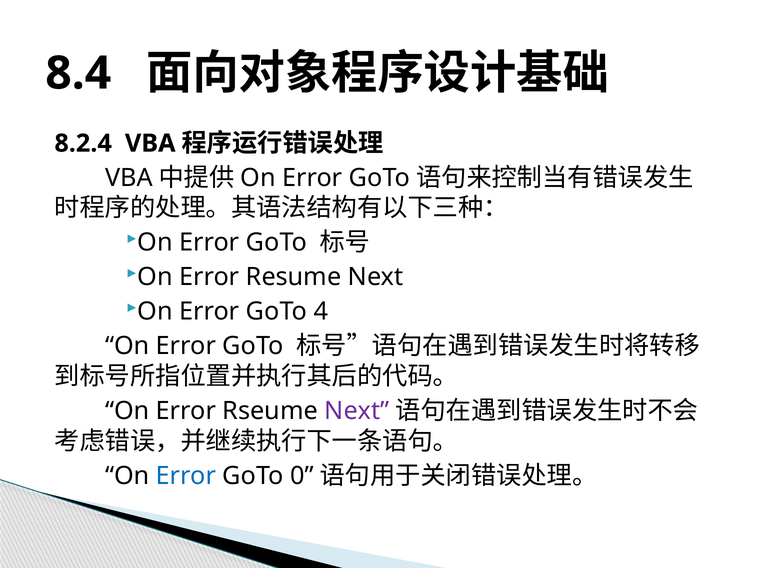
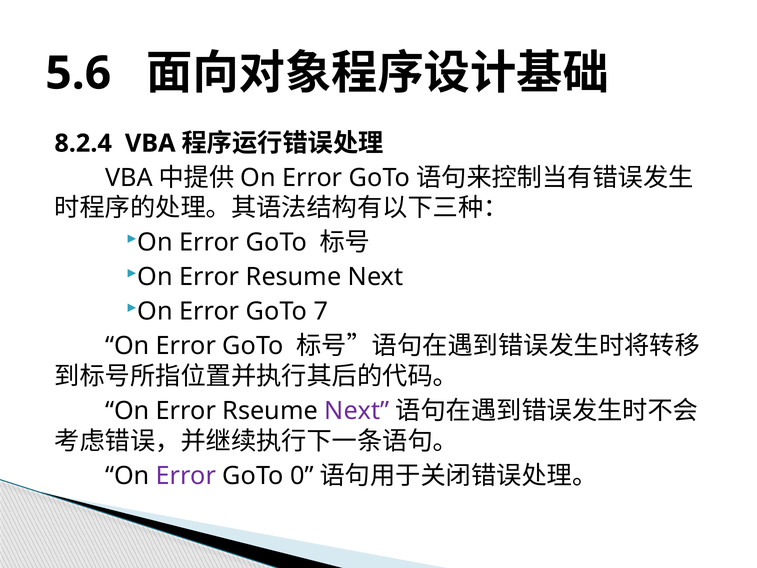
8.4: 8.4 -> 5.6 (78, 73)
4: 4 -> 7 (321, 311)
Error colour: blue -> purple (186, 475)
